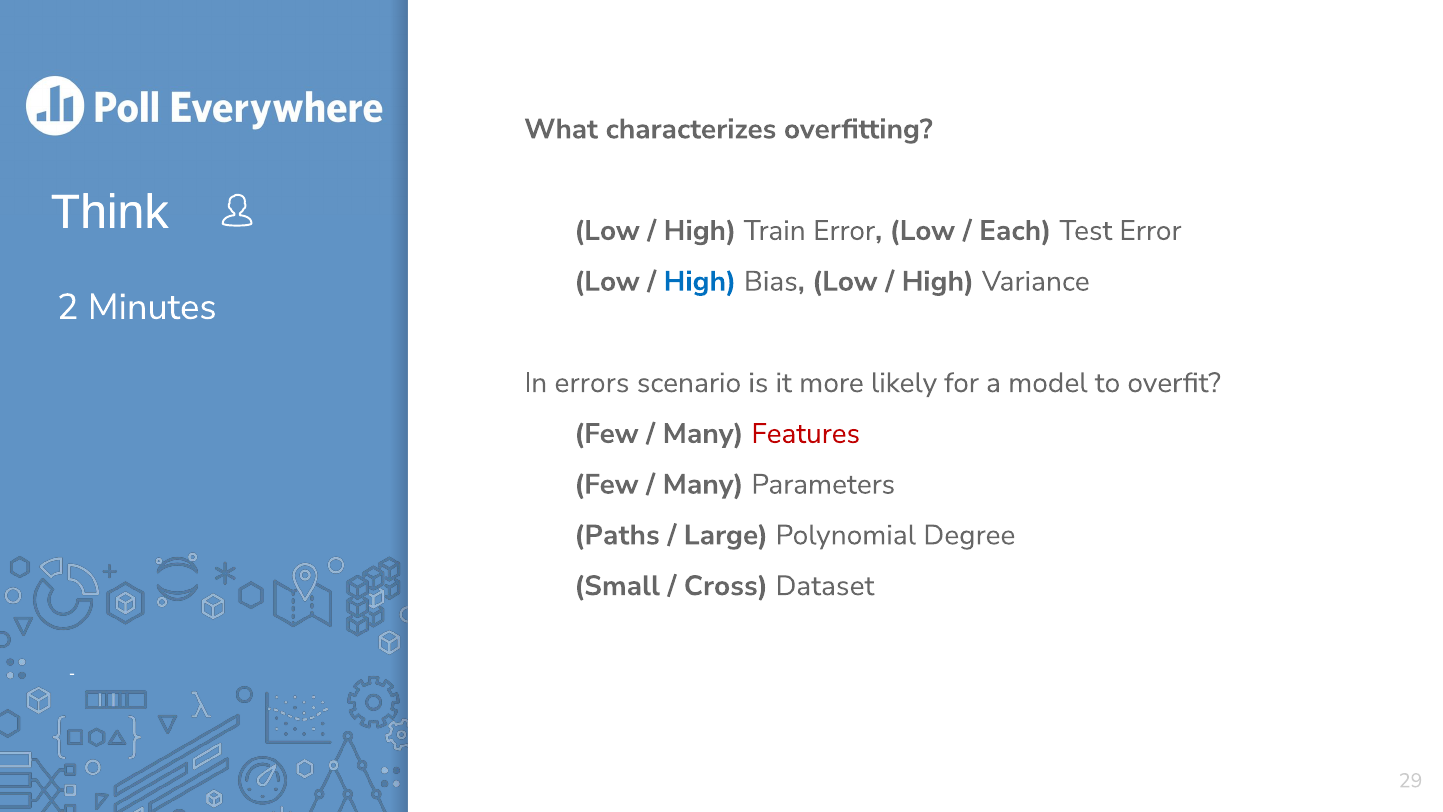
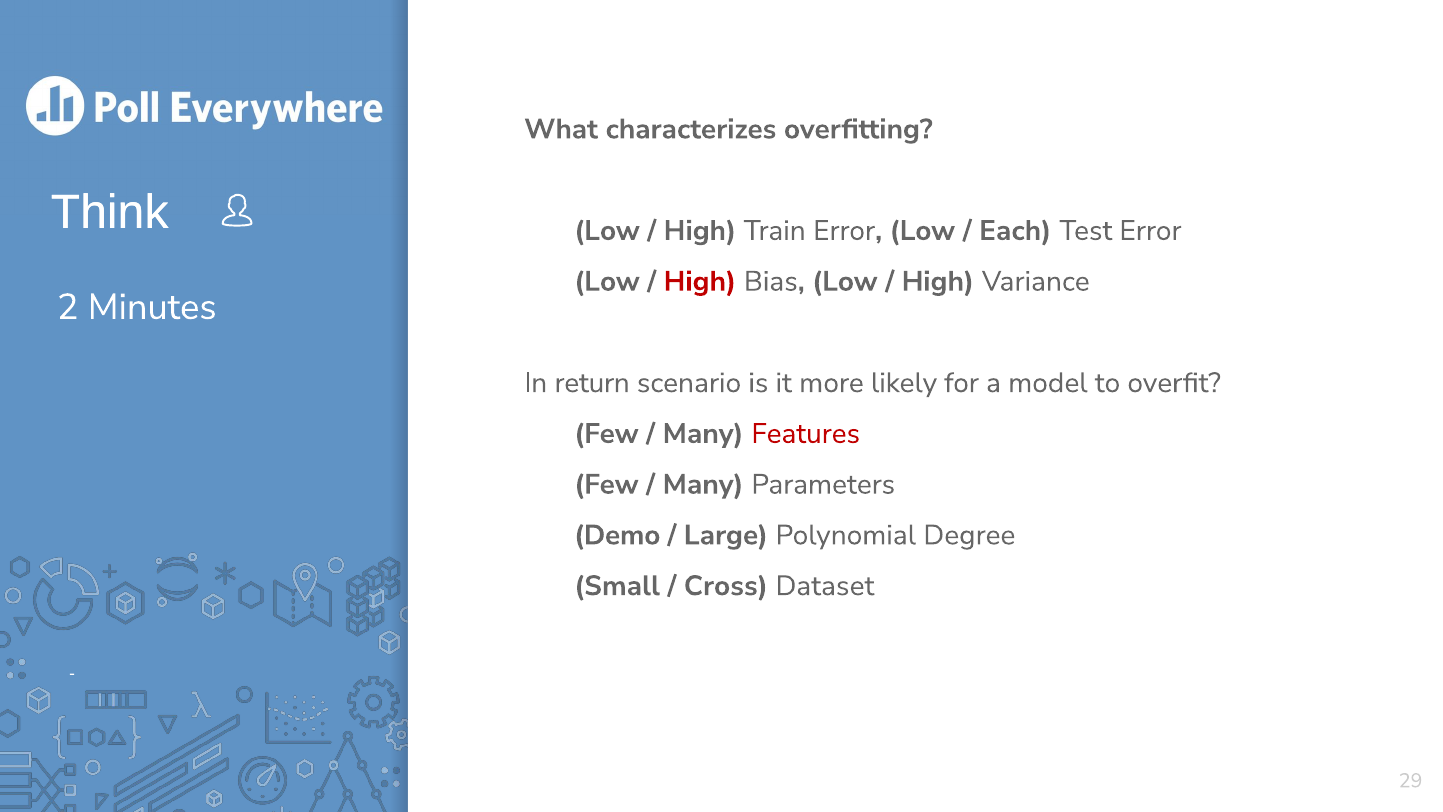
High colour: blue -> red (700, 281)
errors: errors -> return (592, 383)
Paths: Paths -> Demo (617, 535)
